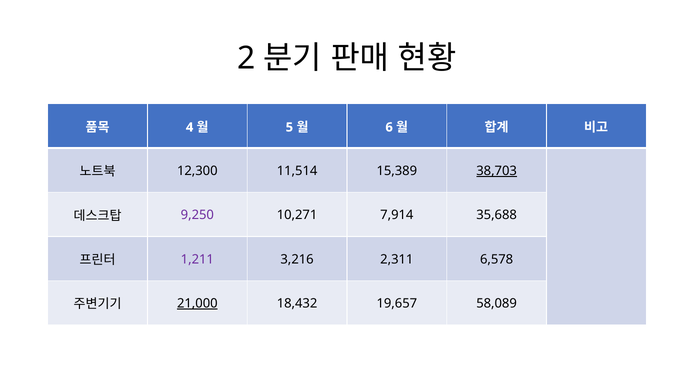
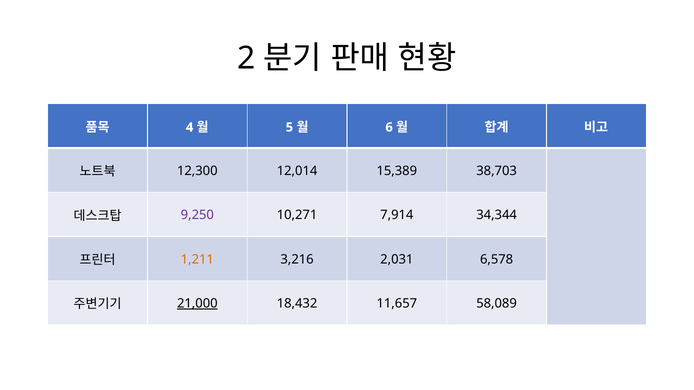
11,514: 11,514 -> 12,014 (297, 171)
38,703 underline: present -> none (497, 171)
35,688: 35,688 -> 34,344 (497, 215)
1,211 colour: purple -> orange (197, 260)
2,311: 2,311 -> 2,031 (397, 260)
19,657: 19,657 -> 11,657 (397, 304)
